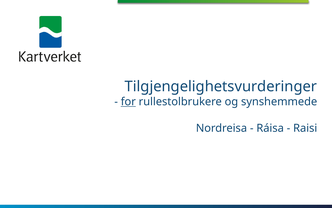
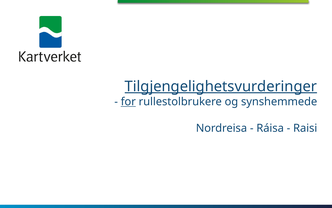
Tilgjengelighetsvurderinger underline: none -> present (221, 86)
